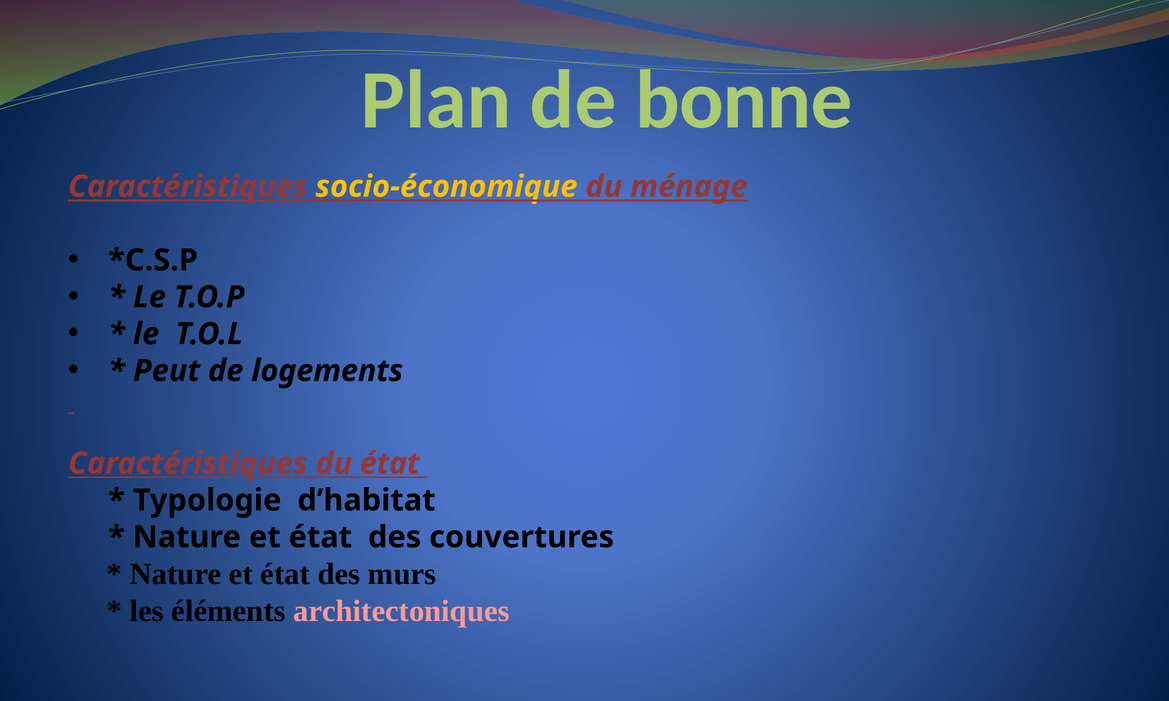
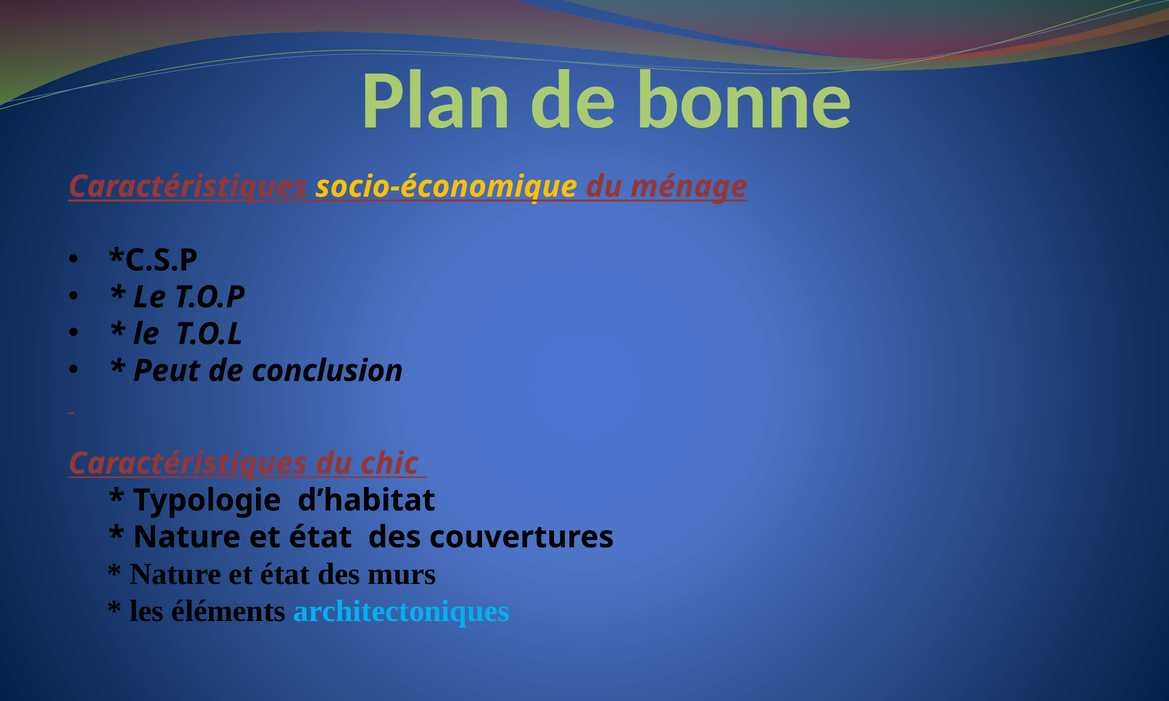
logements: logements -> conclusion (327, 371)
du état: état -> chic (389, 464)
architectoniques colour: pink -> light blue (401, 611)
